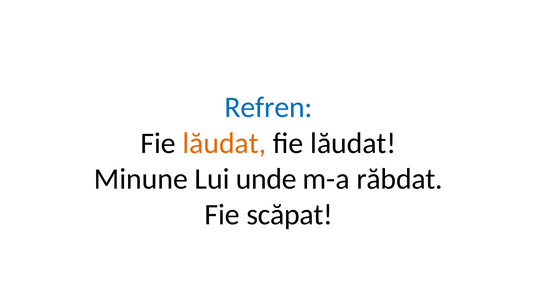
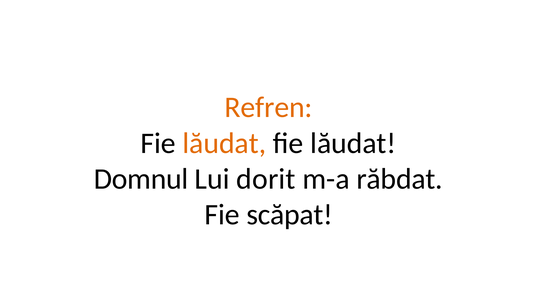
Refren colour: blue -> orange (269, 107)
Minune: Minune -> Domnul (141, 179)
unde: unde -> dorit (266, 179)
